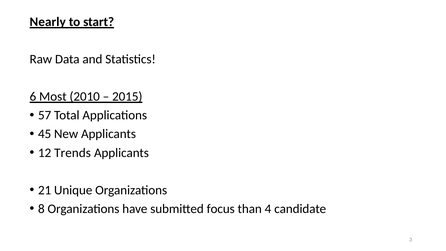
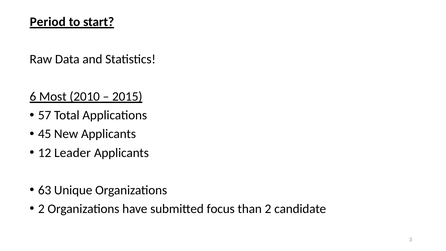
Nearly: Nearly -> Period (48, 22)
Trends: Trends -> Leader (73, 153)
21: 21 -> 63 (45, 190)
8: 8 -> 2 (41, 209)
than 4: 4 -> 2 (268, 209)
